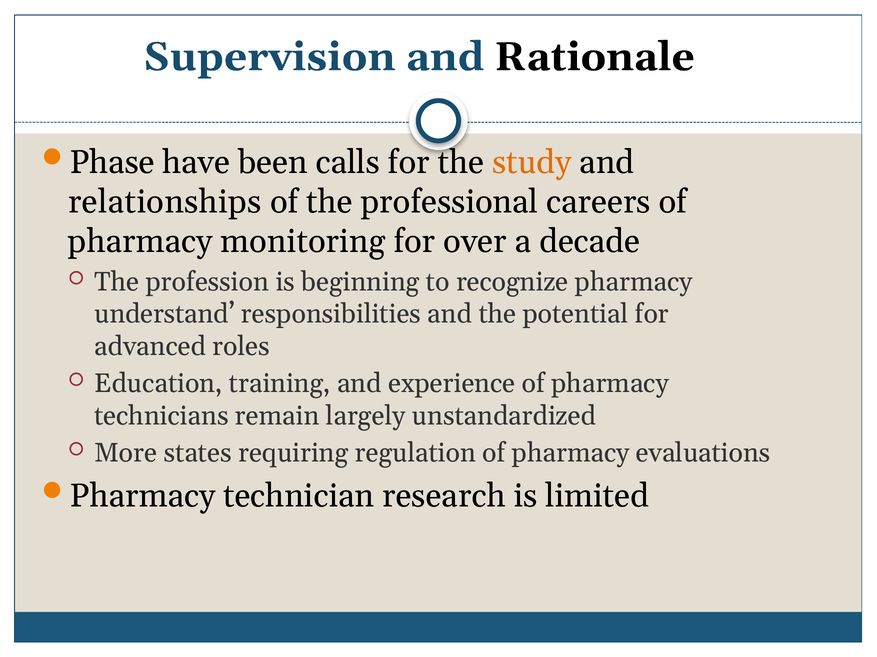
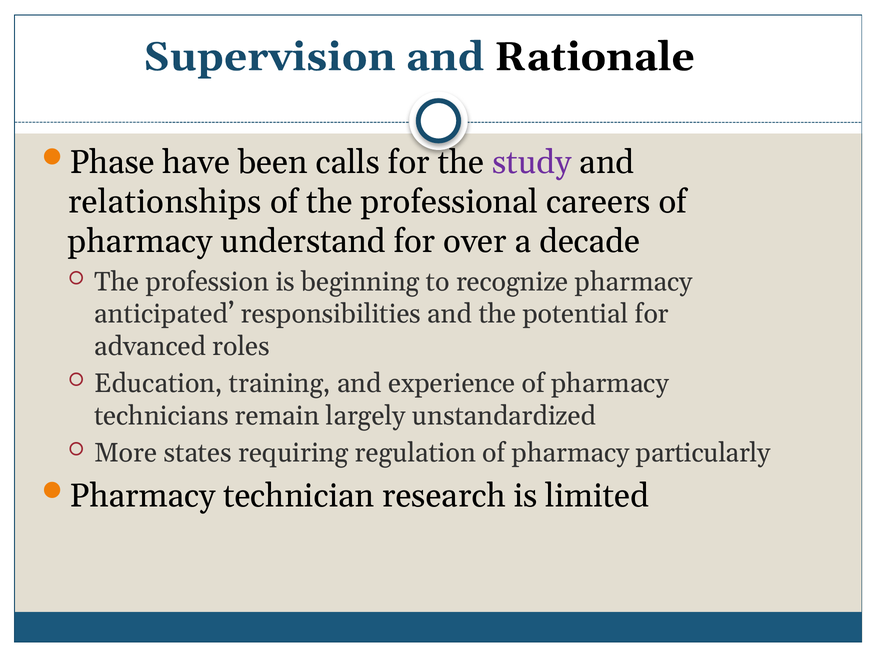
study colour: orange -> purple (532, 163)
monitoring: monitoring -> understand (303, 242)
understand: understand -> anticipated (164, 314)
evaluations: evaluations -> particularly (703, 454)
